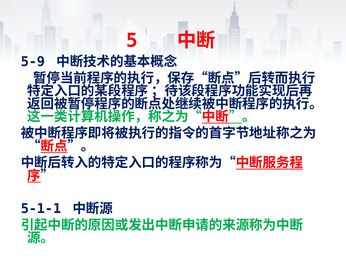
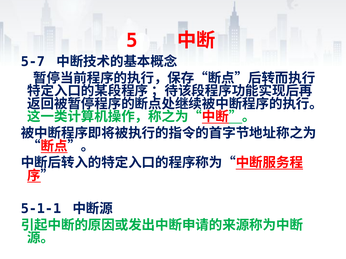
5-9: 5-9 -> 5-7 (33, 62)
